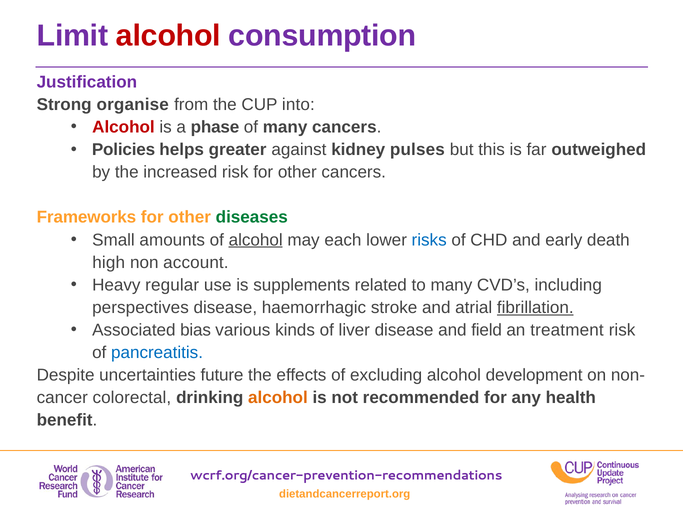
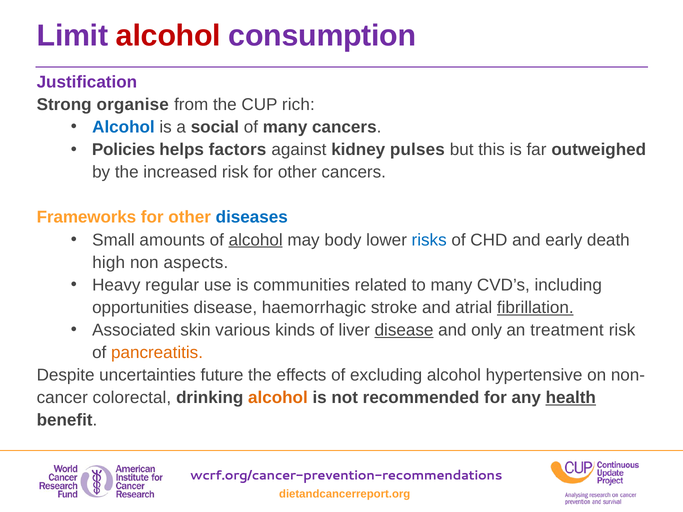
into: into -> rich (298, 105)
Alcohol colour: red -> blue (123, 127)
phase: phase -> social (215, 127)
greater: greater -> factors (238, 150)
diseases colour: green -> blue (252, 217)
each: each -> body (343, 240)
account: account -> aspects (196, 263)
supplements: supplements -> communities (302, 285)
perspectives: perspectives -> opportunities (141, 308)
bias: bias -> skin (195, 330)
disease underline: none -> present (404, 330)
field: field -> only (487, 330)
pancreatitis colour: blue -> orange (157, 353)
development: development -> hypertensive (534, 375)
health underline: none -> present (571, 398)
